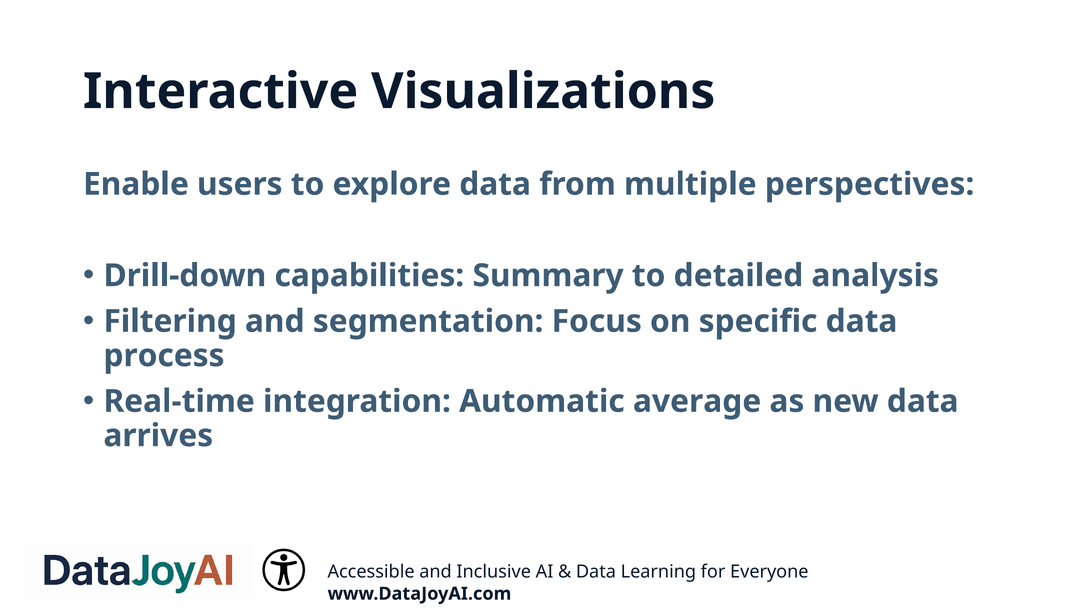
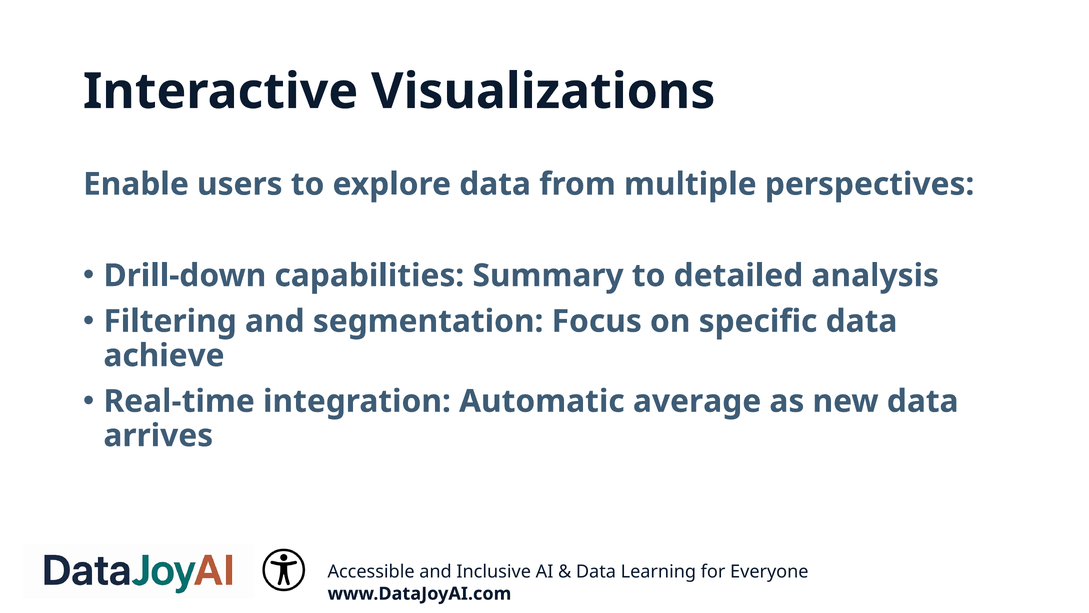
process: process -> achieve (164, 355)
